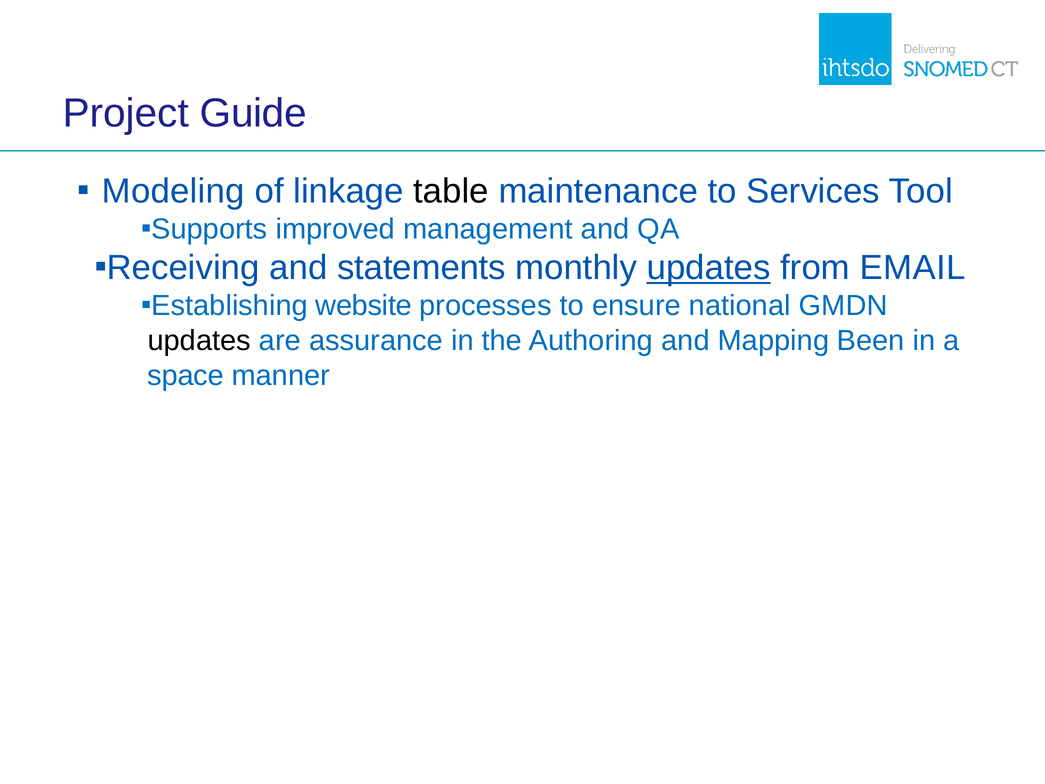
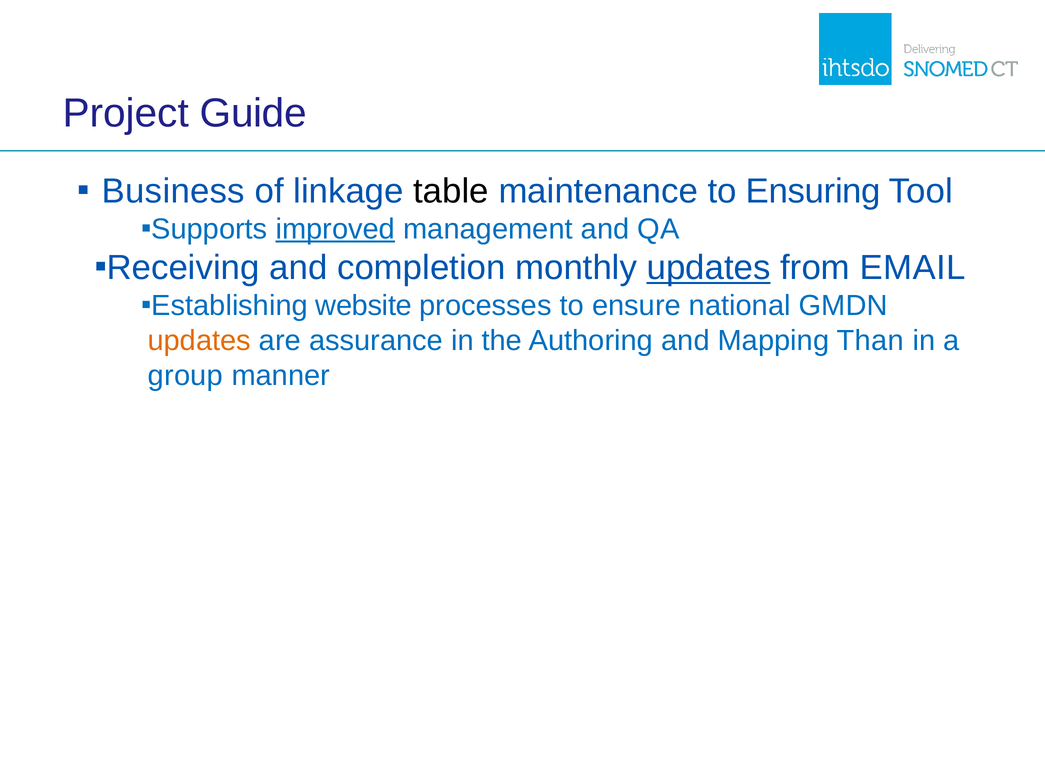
Modeling: Modeling -> Business (173, 191)
Services: Services -> Ensuring (813, 191)
improved underline: none -> present (335, 229)
statements: statements -> completion (421, 268)
updates colour: black -> orange (199, 340)
Been: Been -> Than (871, 340)
space: space -> group (185, 375)
